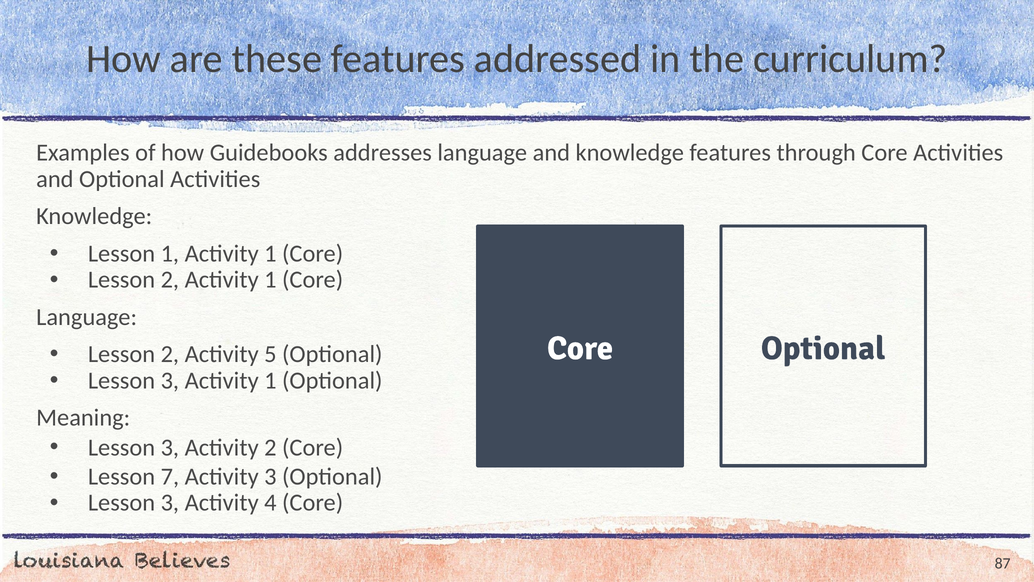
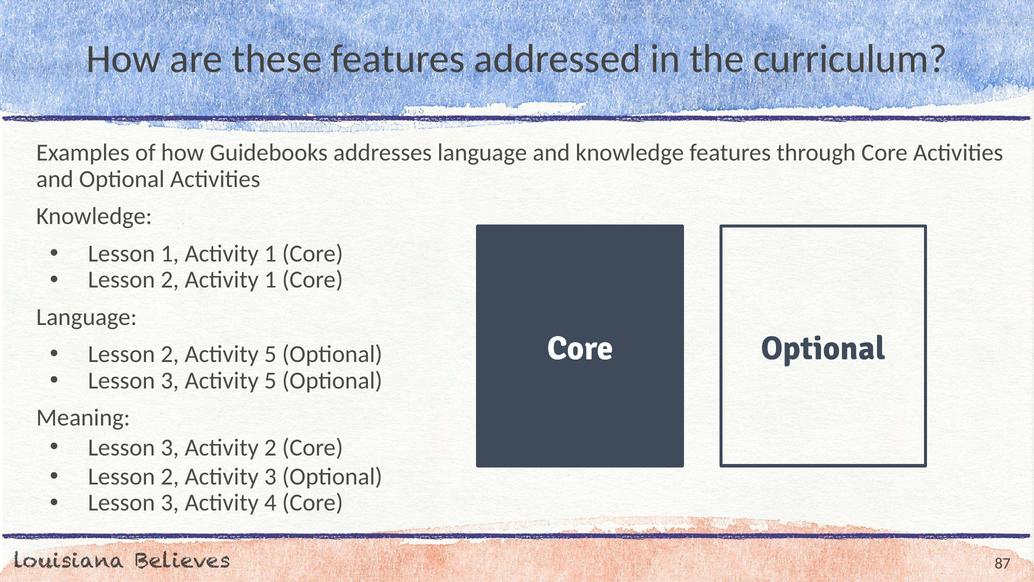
3 Activity 1: 1 -> 5 (270, 380)
7: 7 -> 2 (170, 477)
